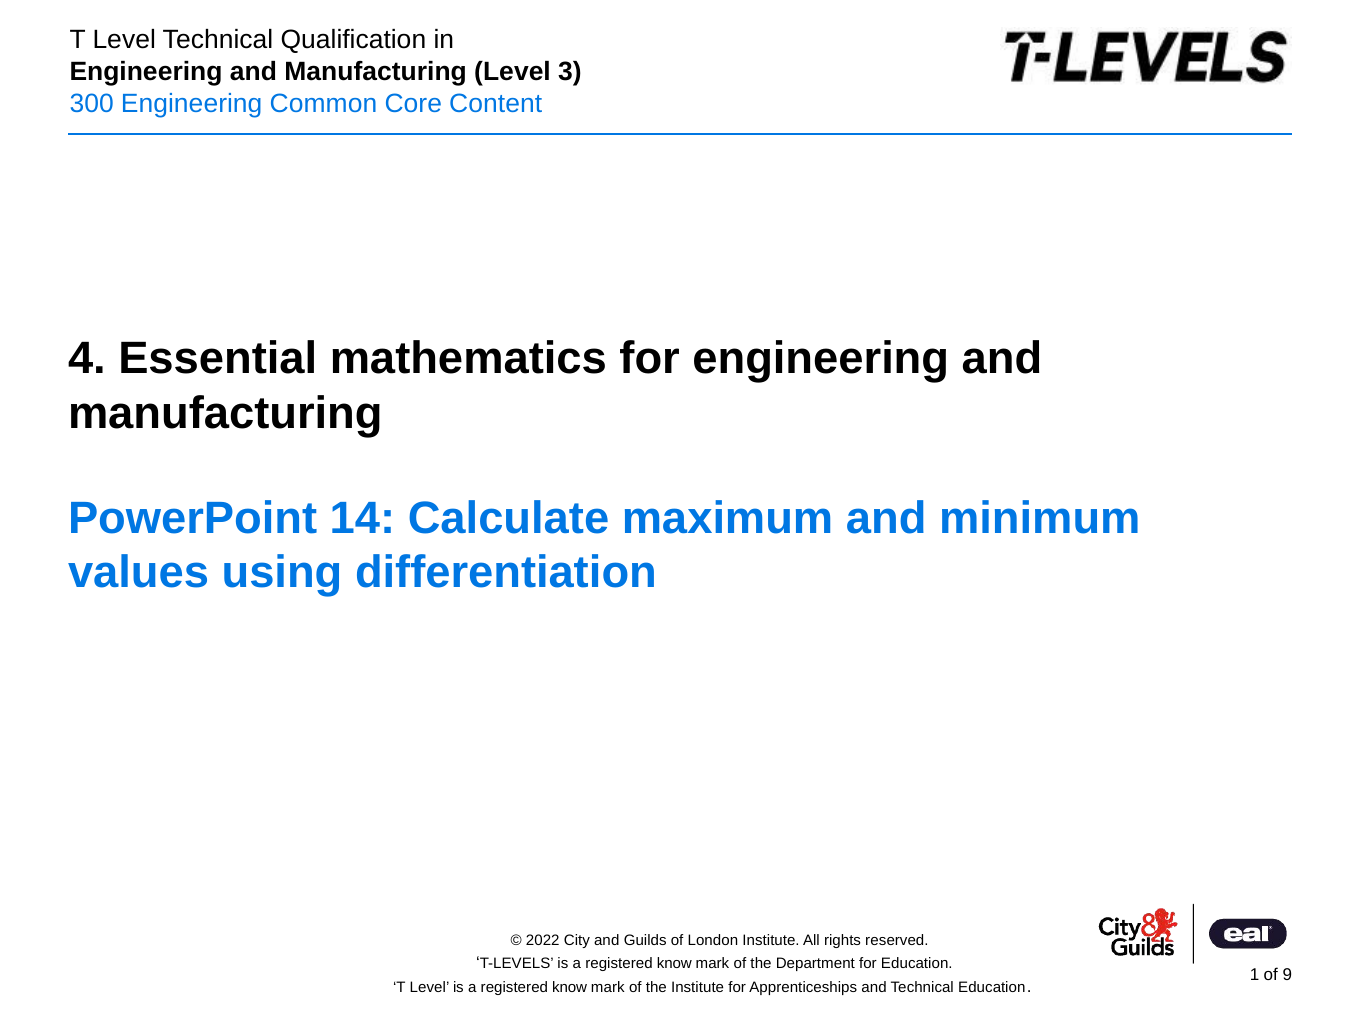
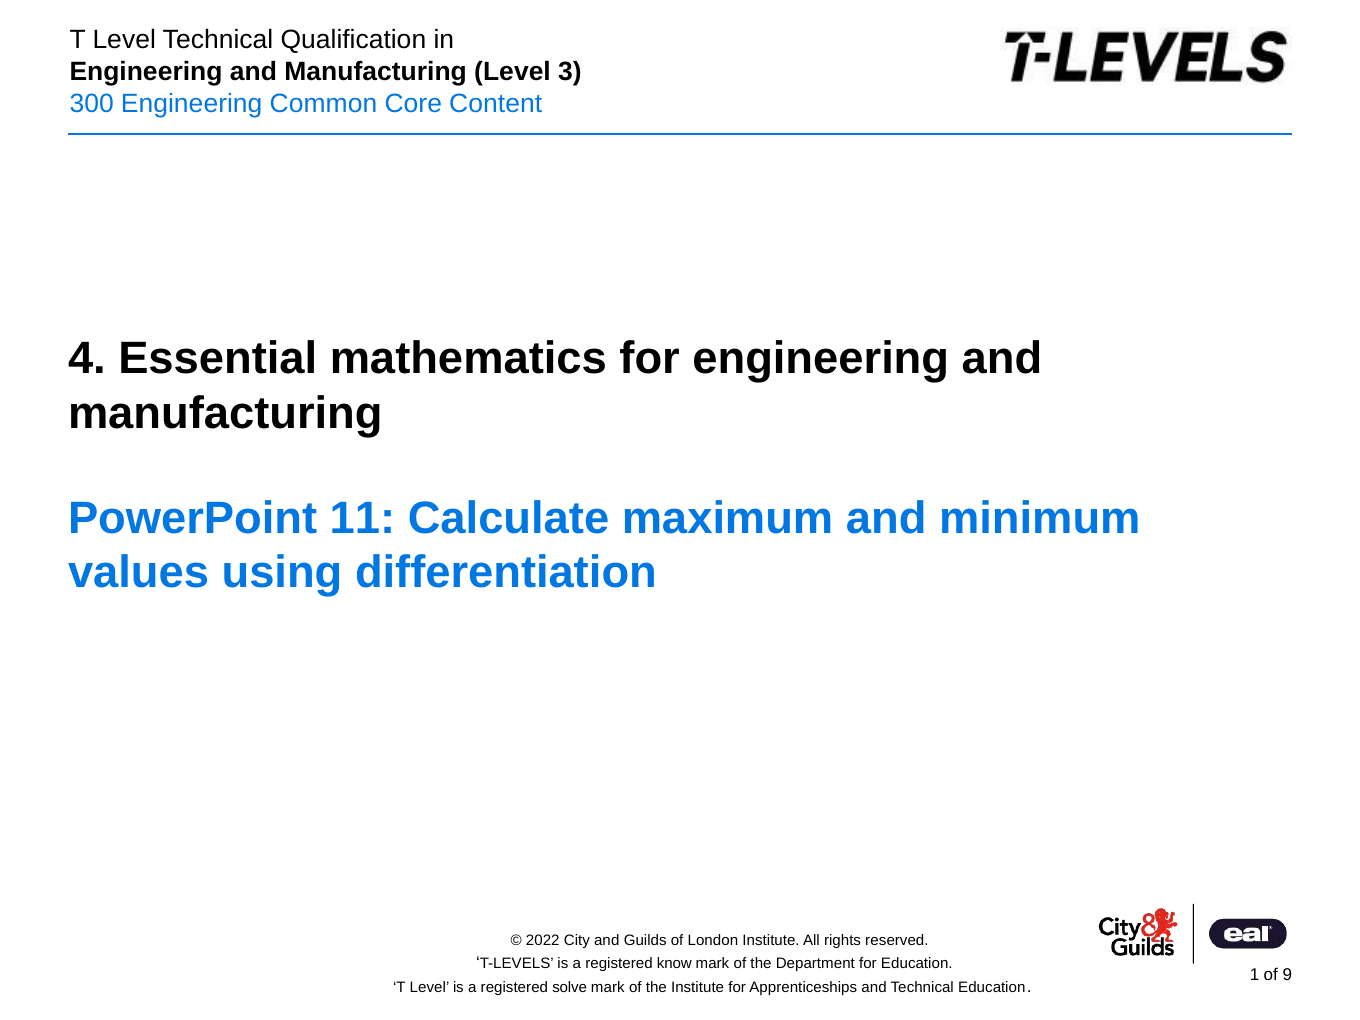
14: 14 -> 11 (362, 518)
know: know -> solve (570, 987)
